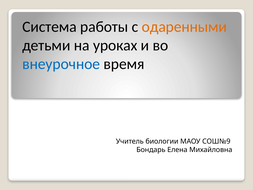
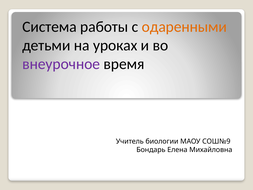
внеурочное colour: blue -> purple (61, 64)
